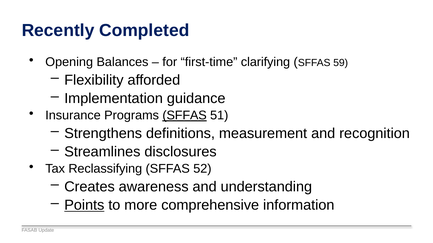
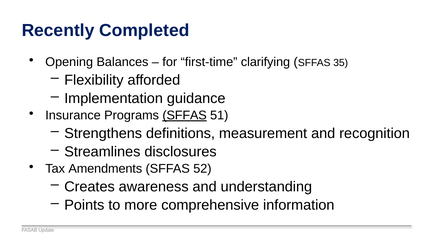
59: 59 -> 35 (341, 63)
Reclassifying: Reclassifying -> Amendments (105, 169)
Points underline: present -> none (84, 206)
